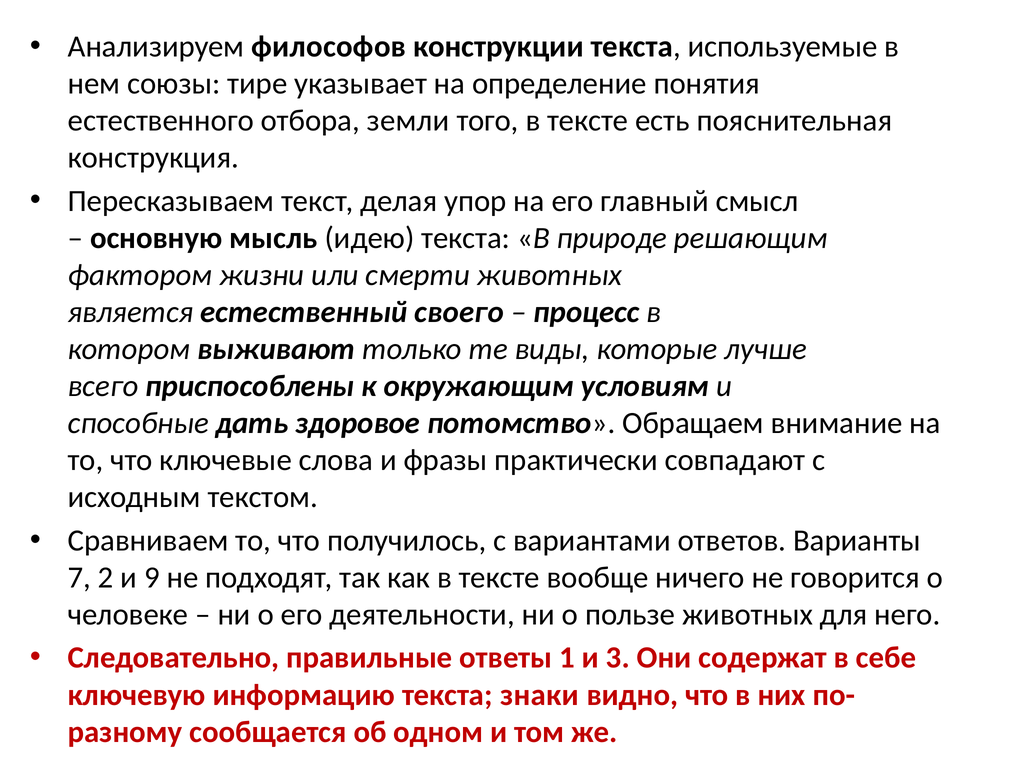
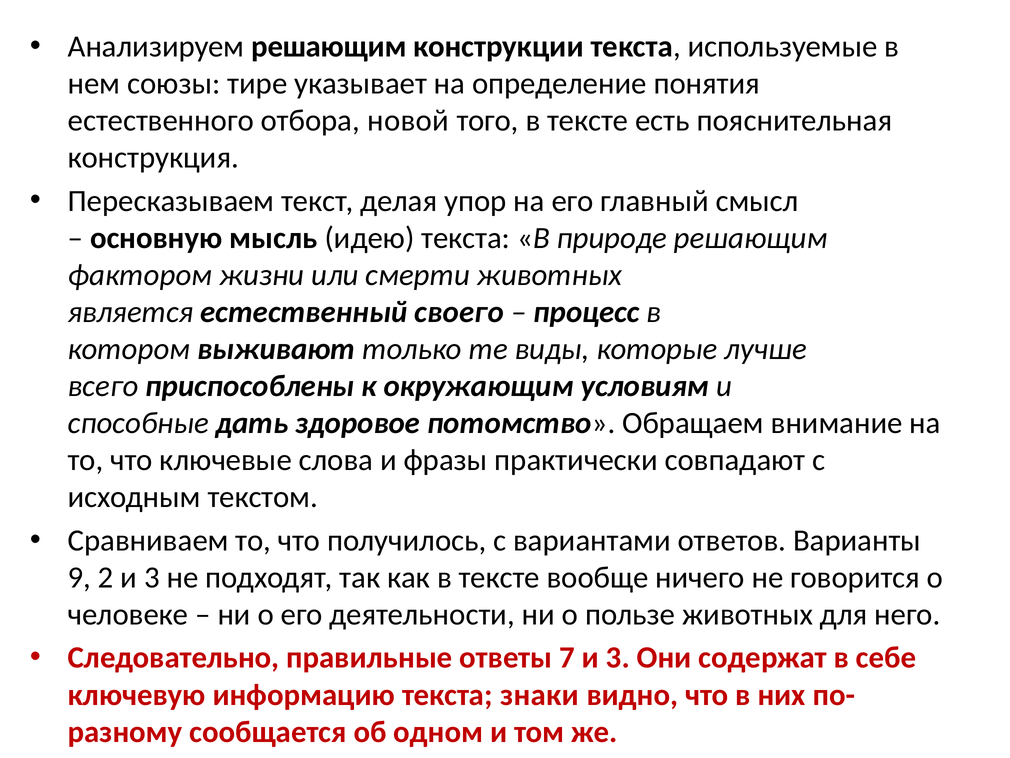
Анализируем философов: философов -> решающим (329, 47)
земли: земли -> новой (408, 121)
7: 7 -> 9 (79, 577)
2 и 9: 9 -> 3 (152, 577)
1: 1 -> 7 (567, 657)
